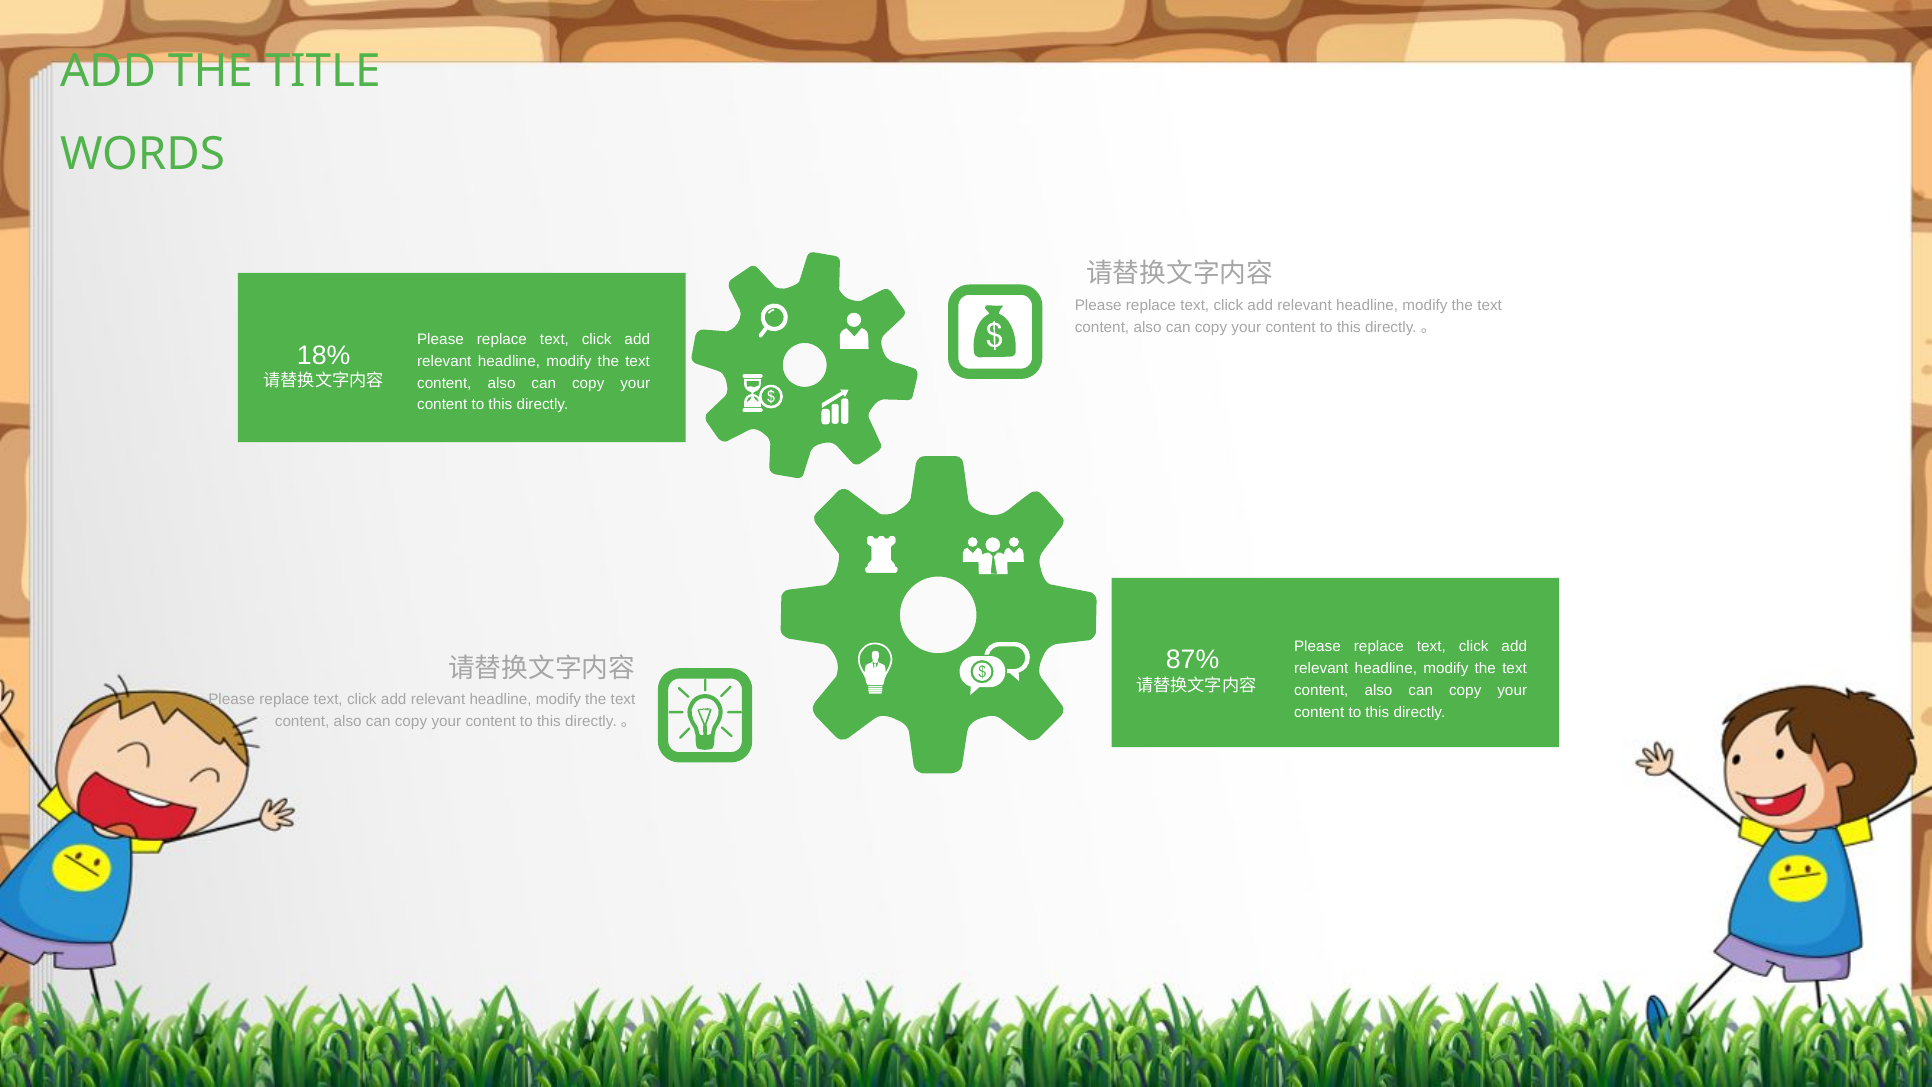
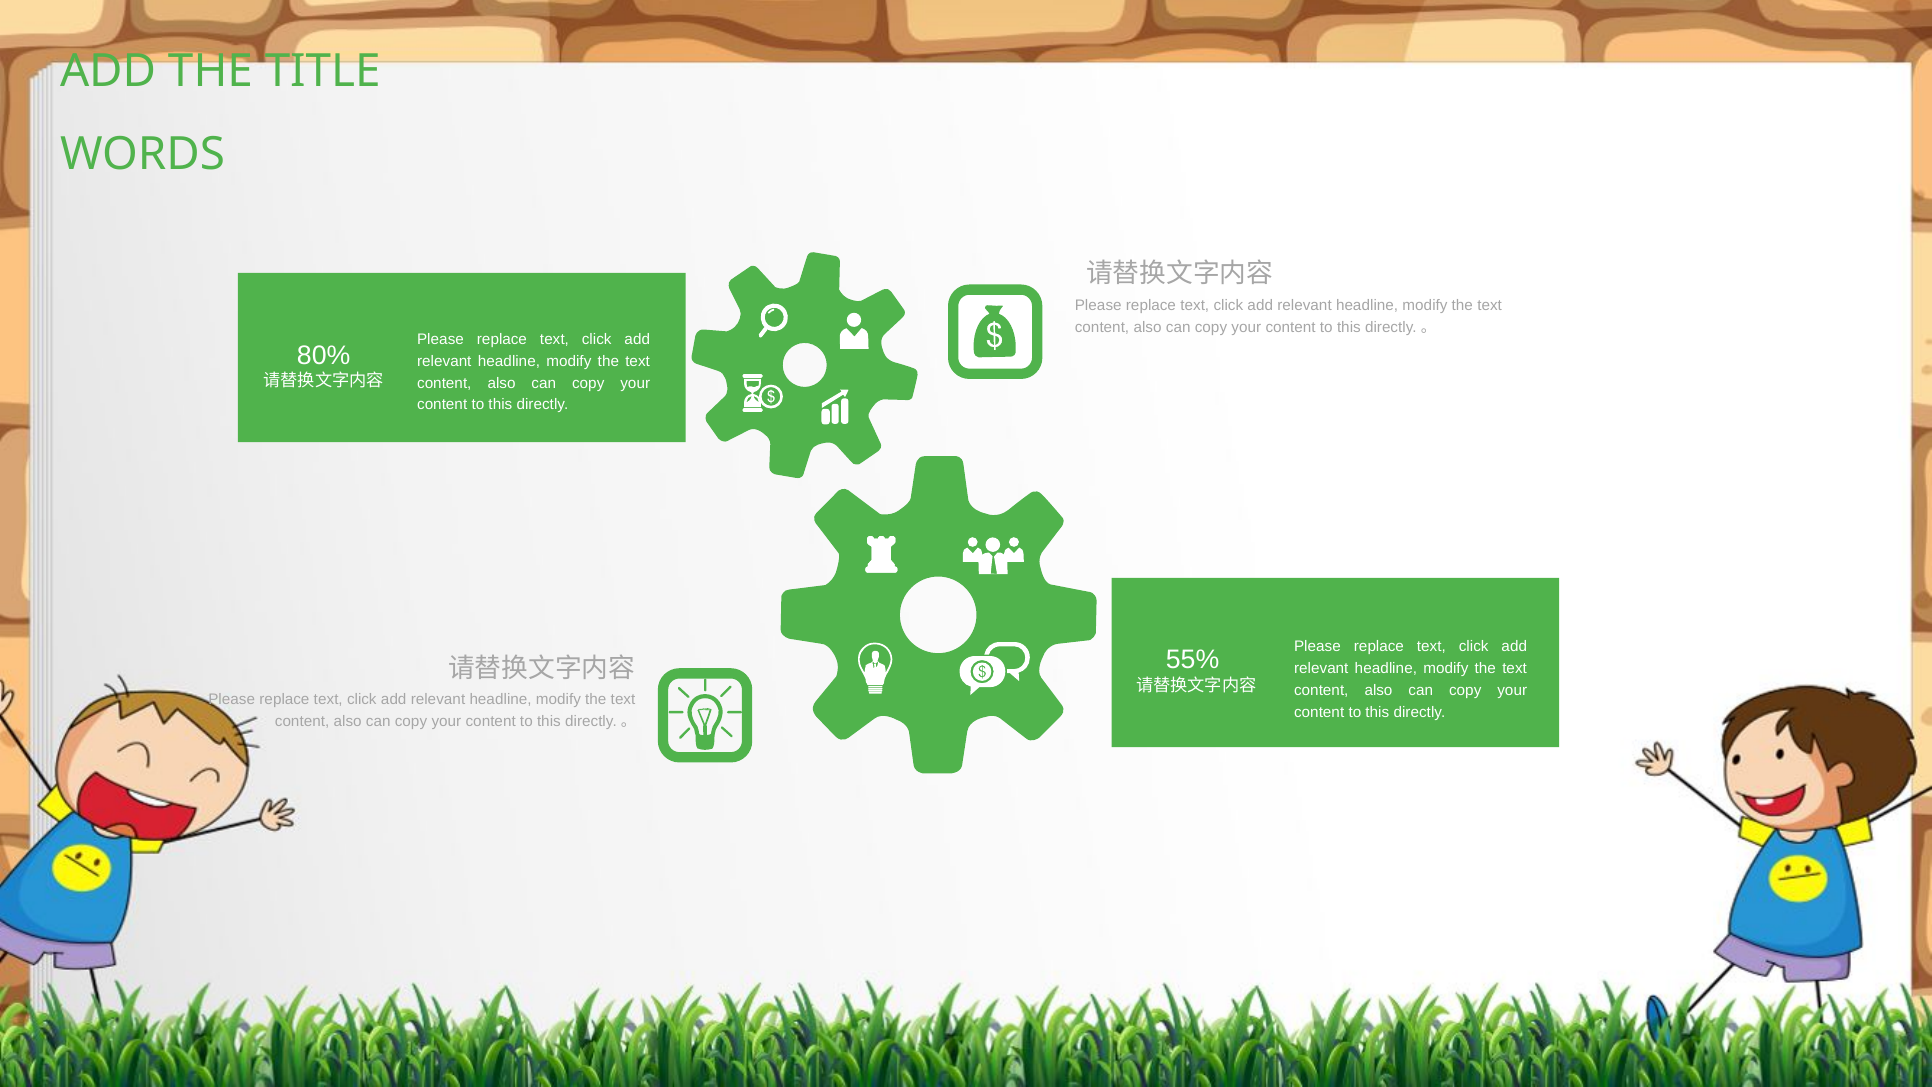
18%: 18% -> 80% (324, 355)
87%: 87% -> 55% (1193, 659)
